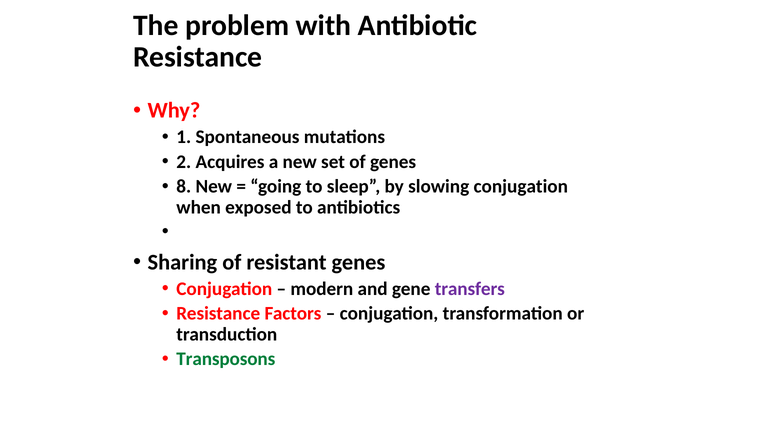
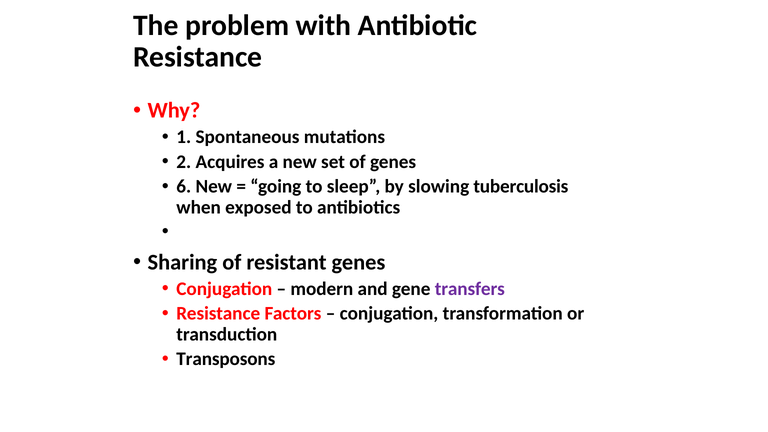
8: 8 -> 6 (184, 186)
slowing conjugation: conjugation -> tuberculosis (521, 186)
Transposons colour: green -> black (226, 359)
